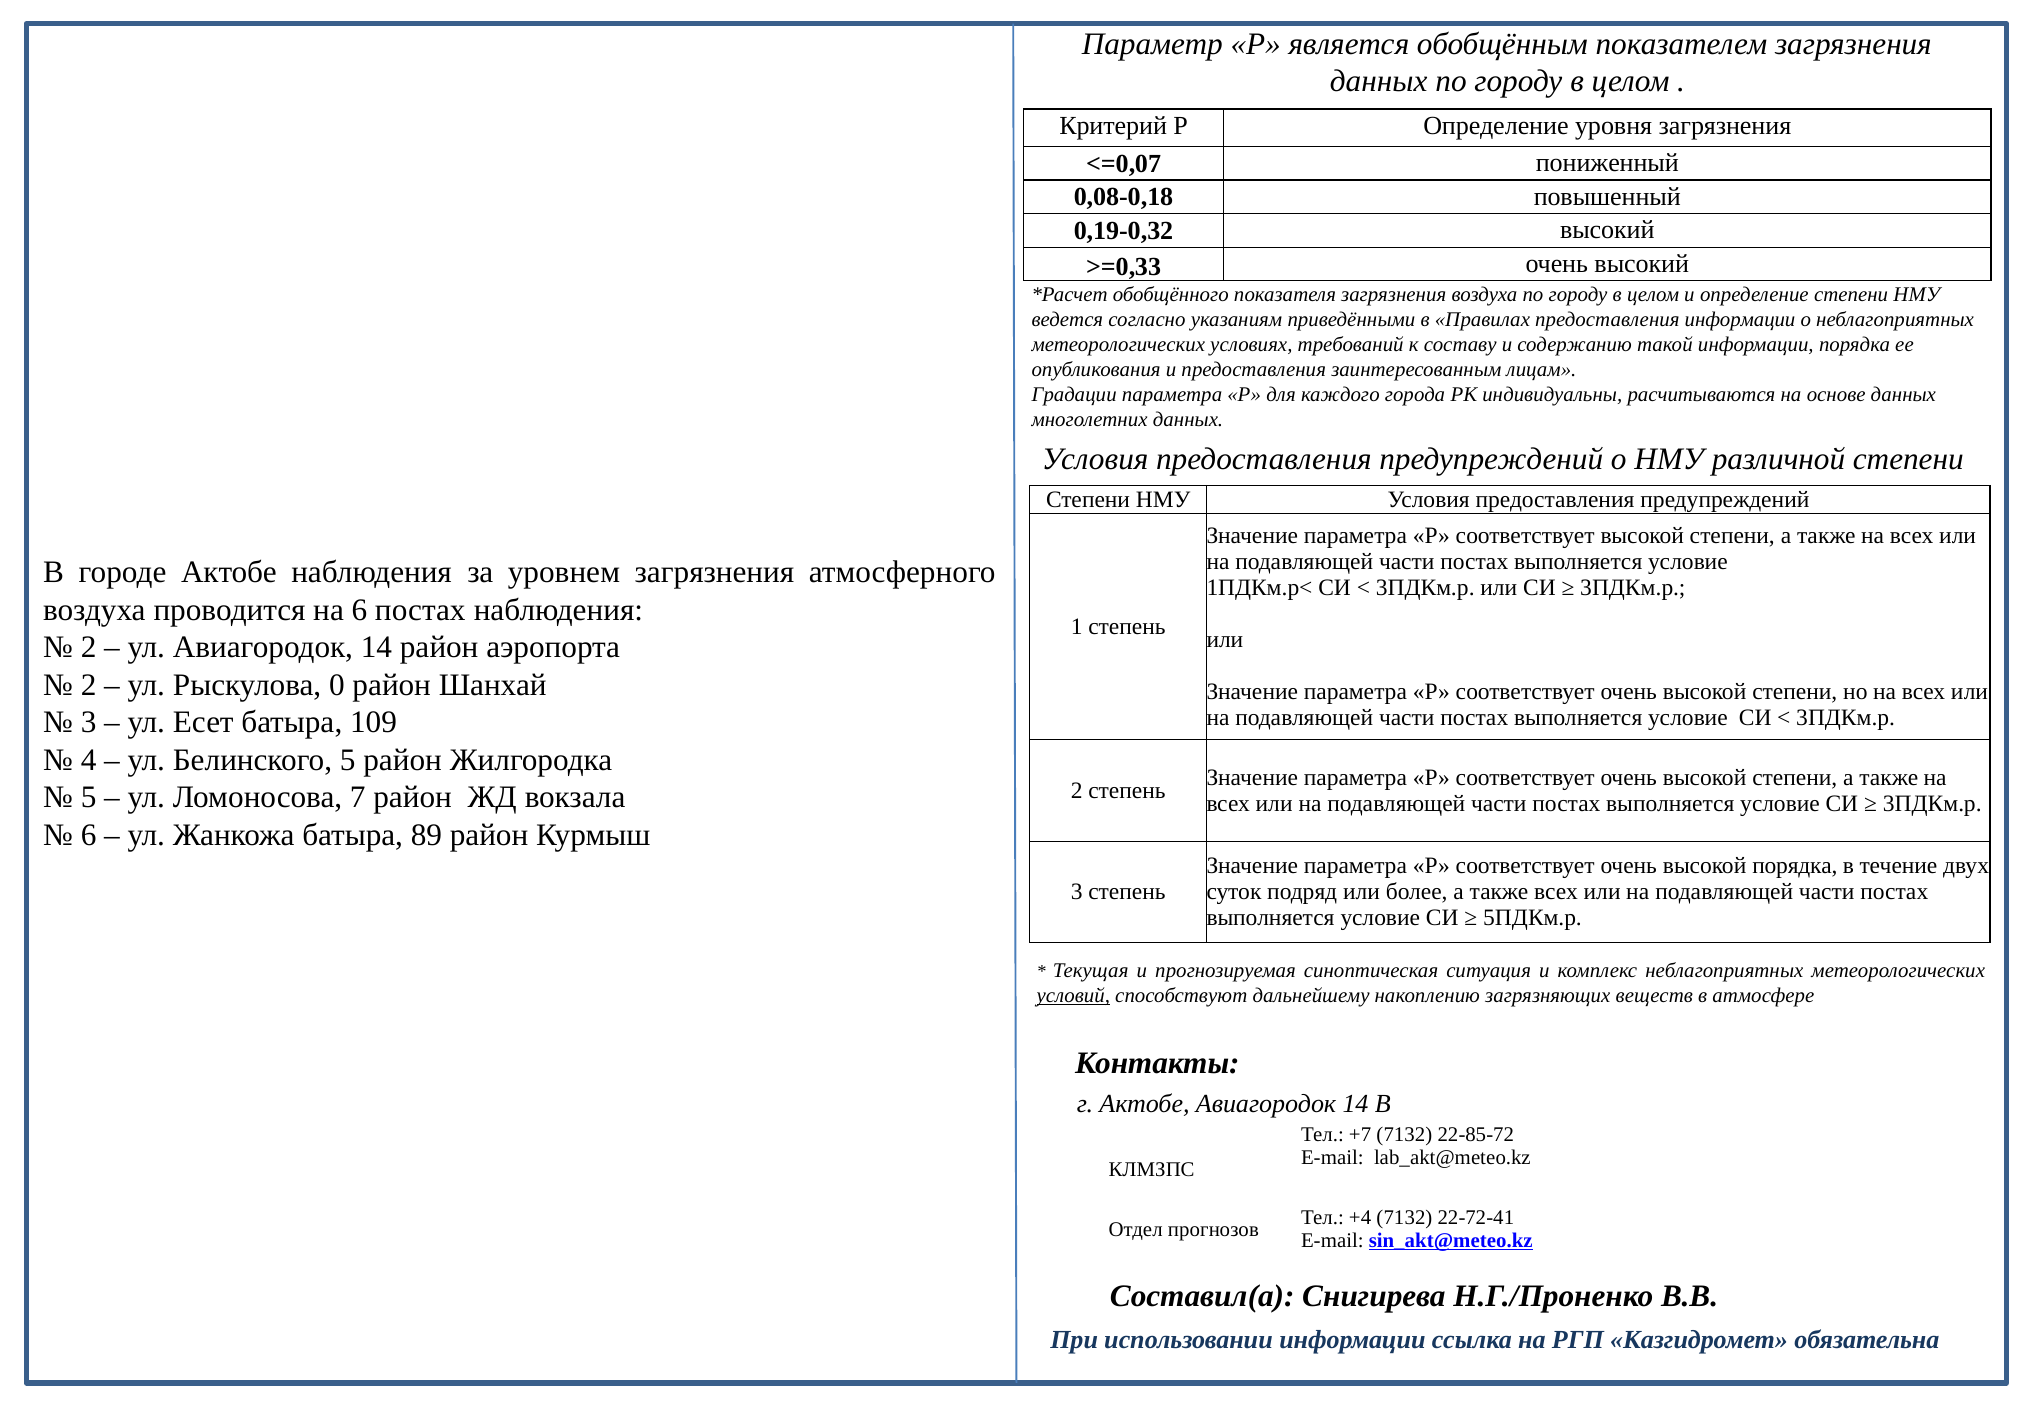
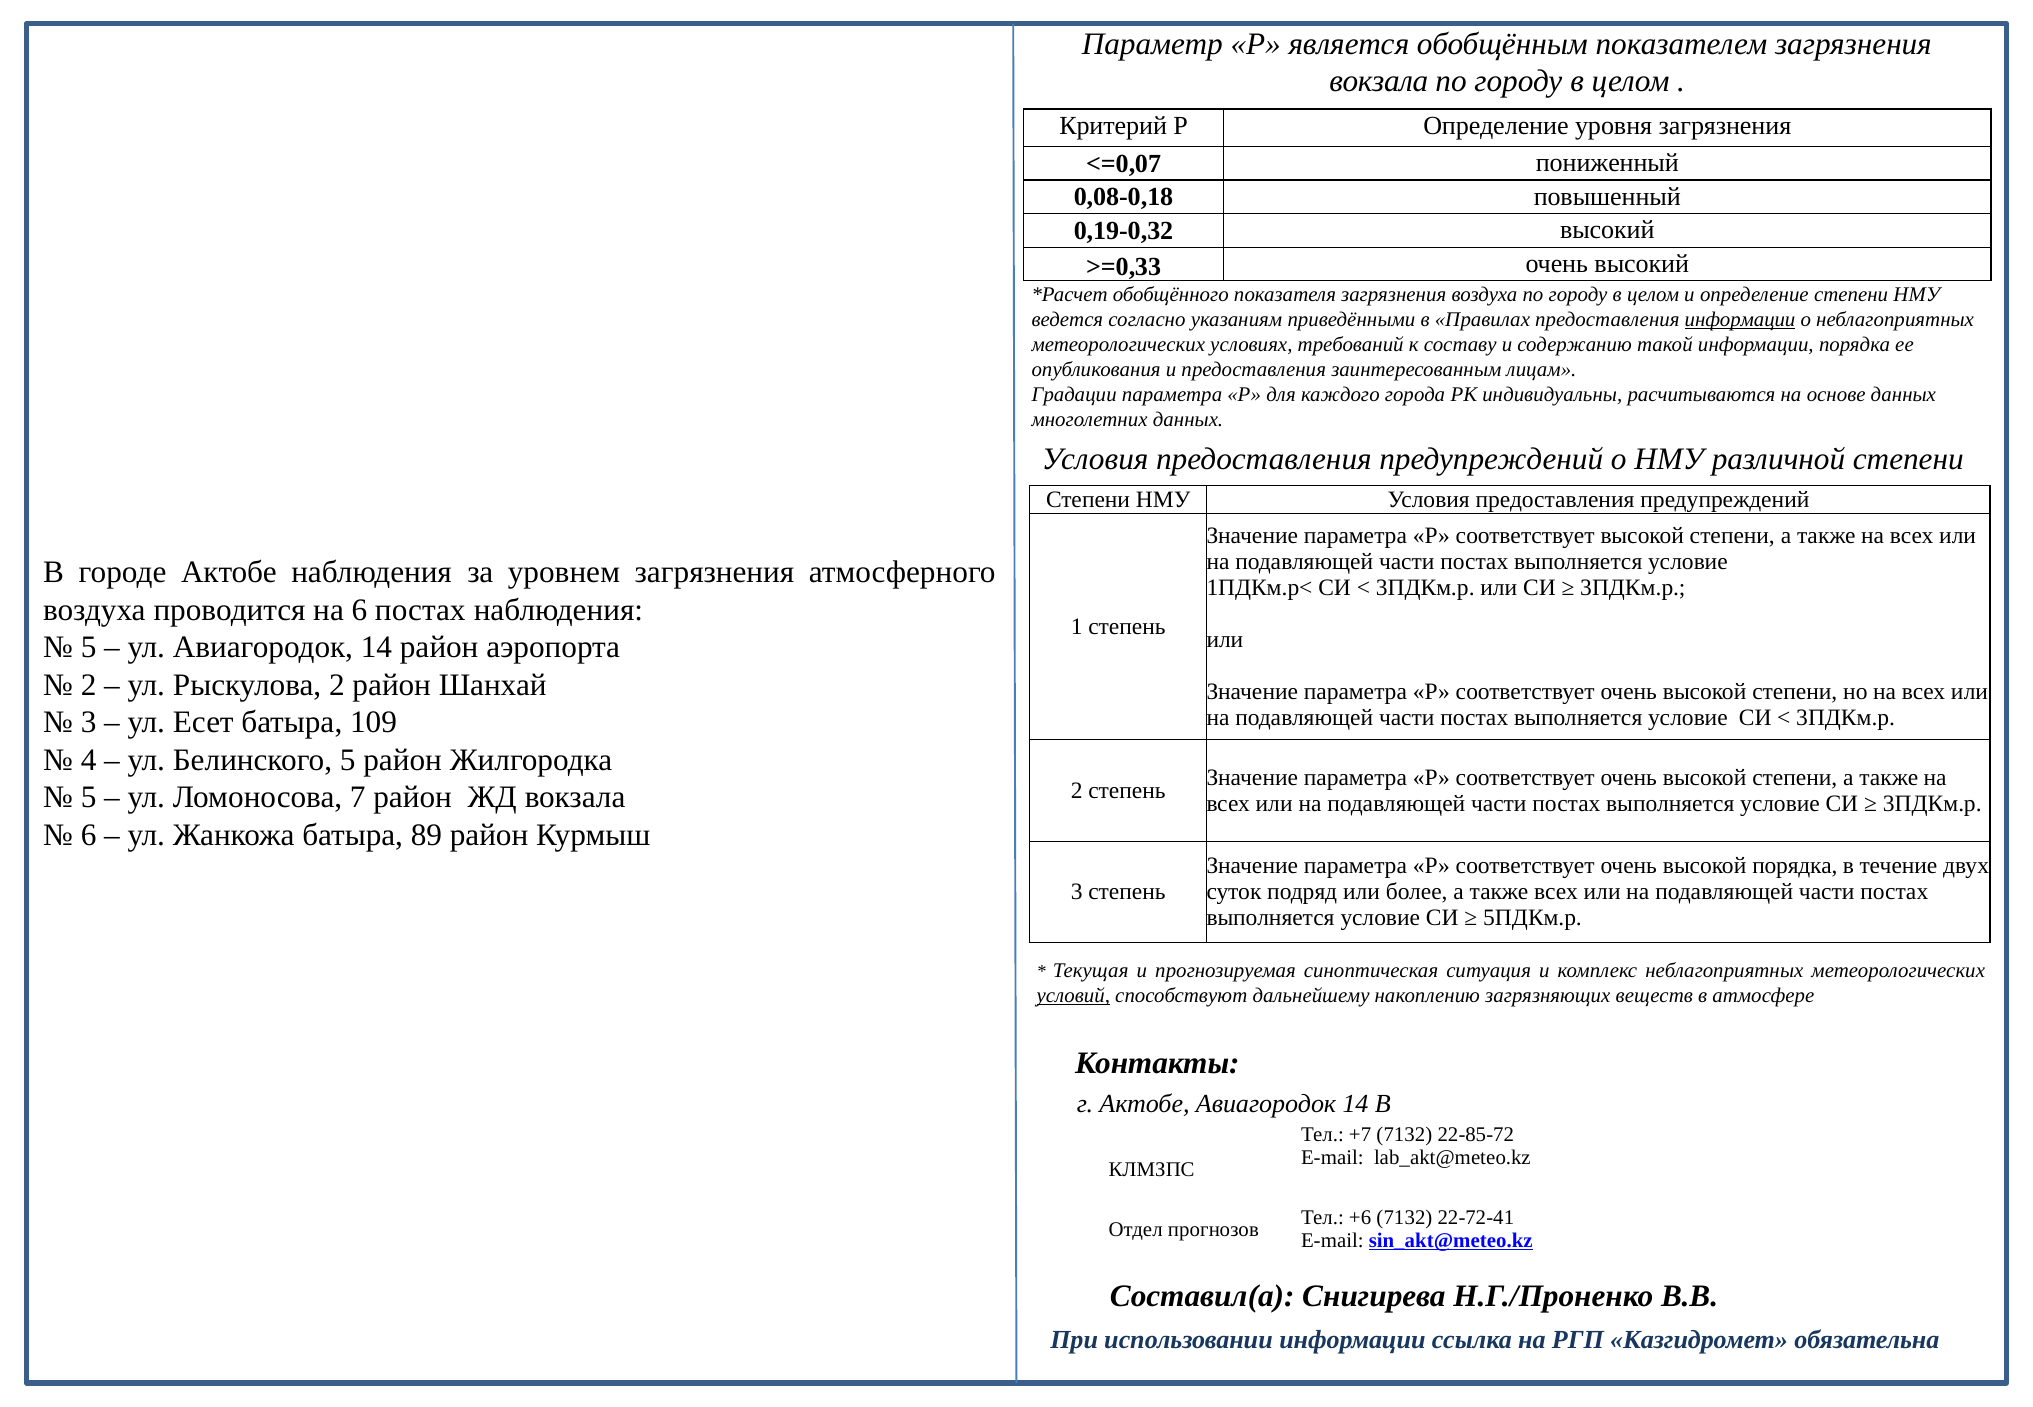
данных: данных -> вокзала (1379, 81)
информации underline: none -> present (1740, 320)
2: 2 -> 5 (89, 648)
Рыскулова 0: 0 -> 2 (337, 685)
+4: +4 -> +6 (1360, 1218)
